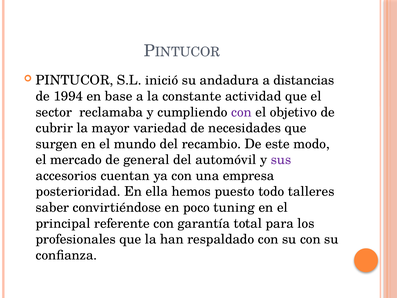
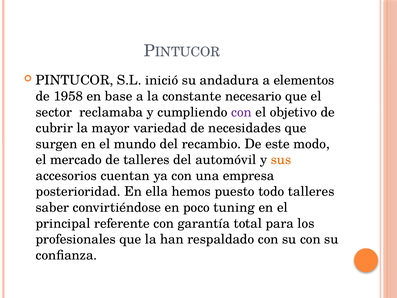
distancias: distancias -> elementos (304, 80)
1994: 1994 -> 1958 (68, 96)
actividad: actividad -> necesario (253, 96)
de general: general -> talleres (146, 160)
sus colour: purple -> orange (281, 160)
